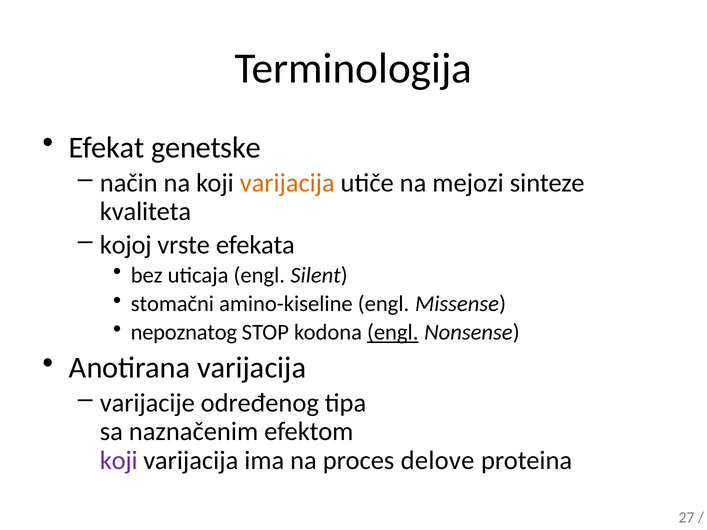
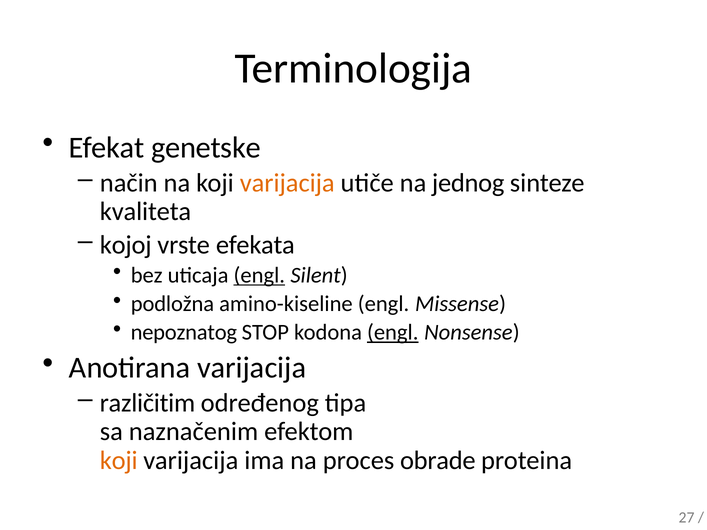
mejozi: mejozi -> jednog (468, 183)
engl underline: none -> present (259, 275)
stomačni: stomačni -> podložna (172, 304)
varijacije: varijacije -> različitim (147, 403)
koji colour: purple -> orange (119, 461)
delove: delove -> obrade (438, 461)
